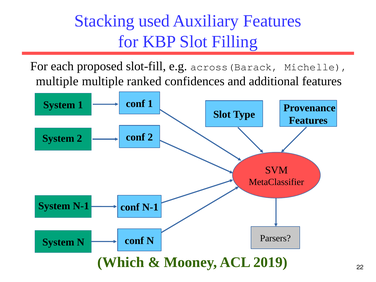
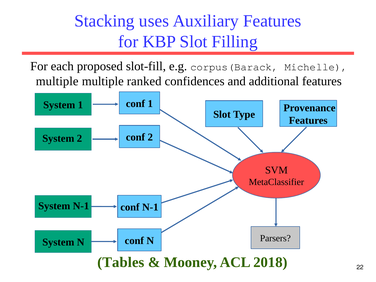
used: used -> uses (154, 21)
across(Barack: across(Barack -> corpus(Barack (234, 67)
Which: Which -> Tables (121, 262)
2019: 2019 -> 2018 (270, 262)
